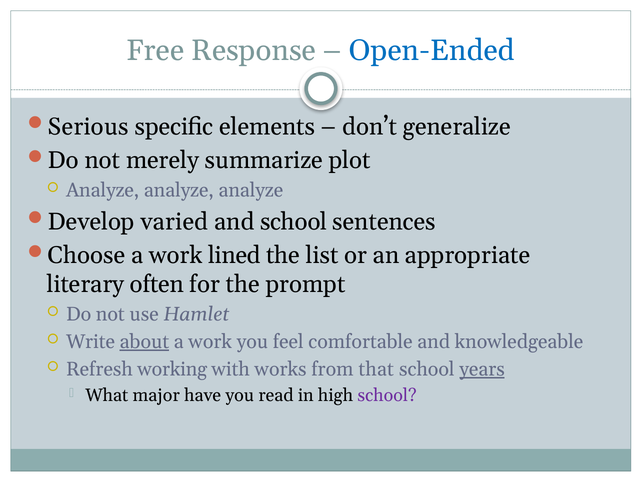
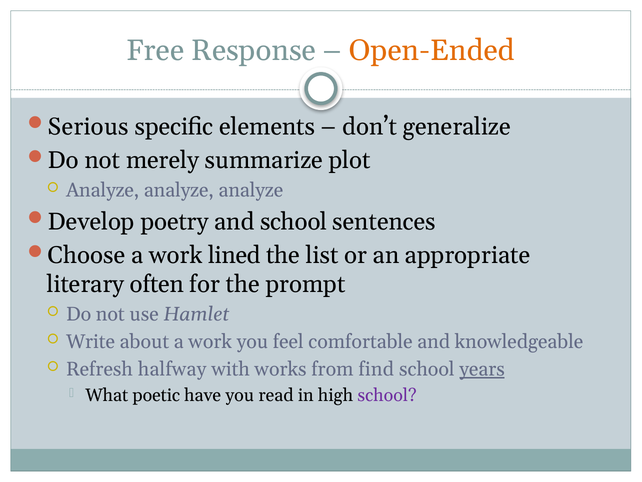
Open-Ended colour: blue -> orange (432, 51)
varied: varied -> poetry (175, 221)
about underline: present -> none (144, 341)
working: working -> halfway (172, 369)
that: that -> find (376, 369)
major: major -> poetic (156, 395)
